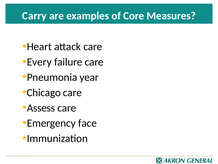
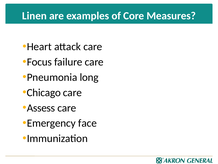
Carry: Carry -> Linen (34, 16)
Every: Every -> Focus (39, 62)
year: year -> long (89, 77)
